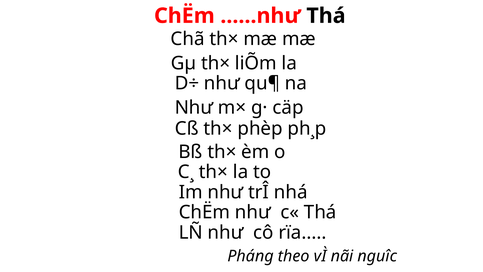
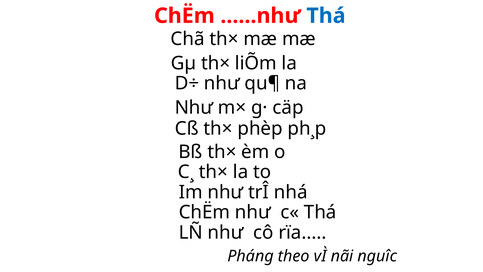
Thá colour: black -> blue (326, 16)
